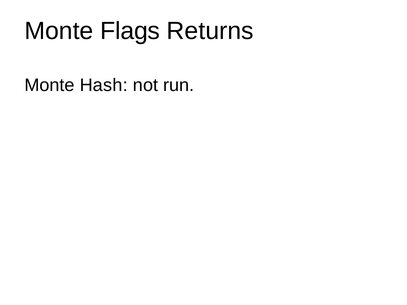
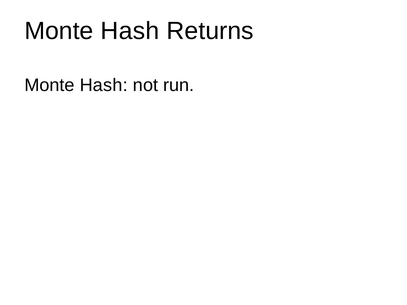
Flags: Flags -> Hash (130, 31)
